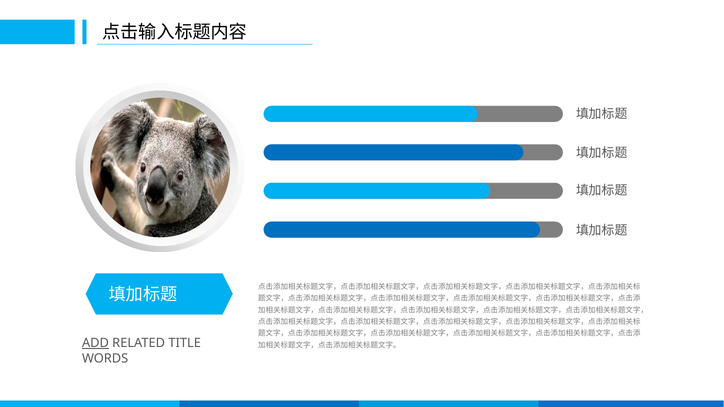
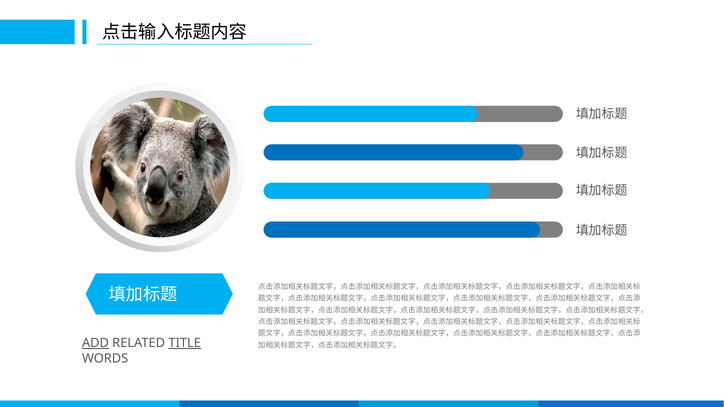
TITLE underline: none -> present (185, 343)
